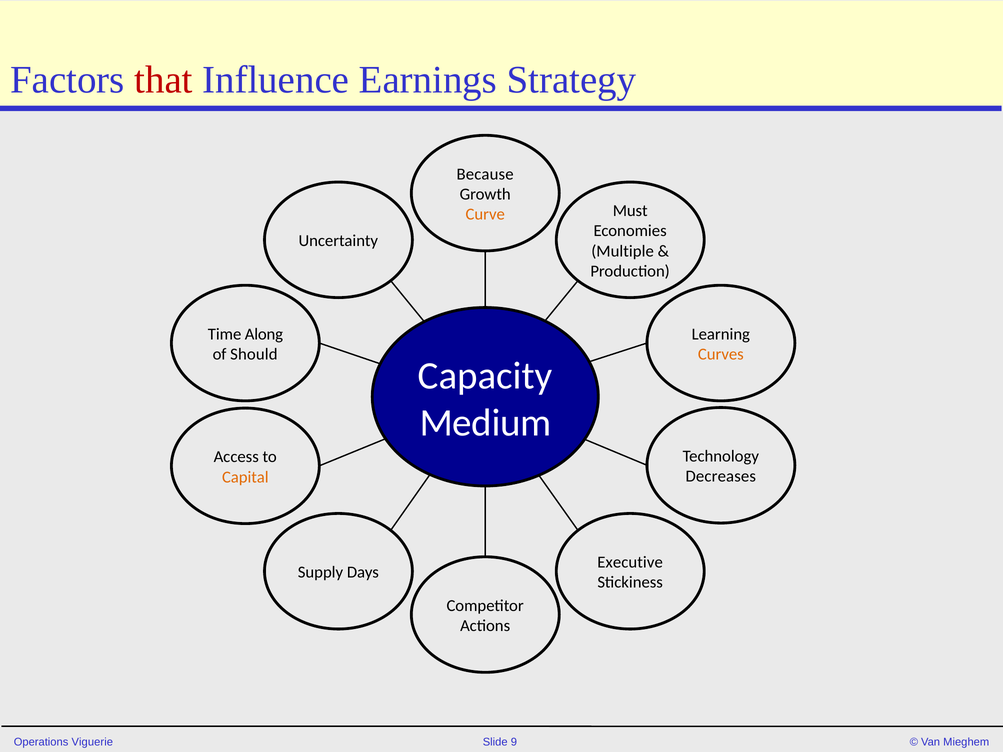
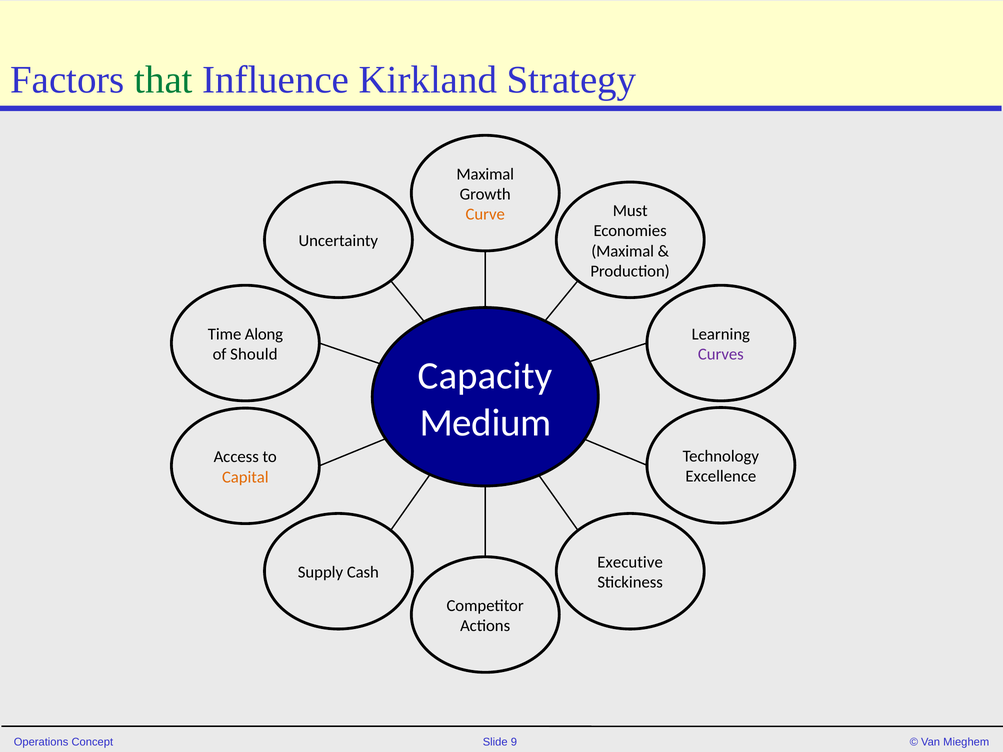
that colour: red -> green (163, 80)
Earnings: Earnings -> Kirkland (428, 80)
Because: Because -> Maximal (485, 174)
Multiple: Multiple -> Maximal (623, 251)
Curves colour: orange -> purple (721, 354)
Decreases: Decreases -> Excellence (721, 477)
Days: Days -> Cash (363, 573)
Viguerie: Viguerie -> Concept (92, 742)
